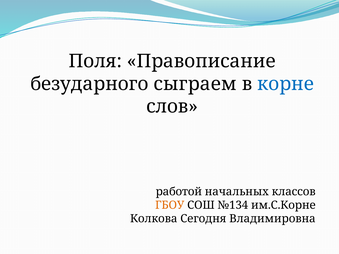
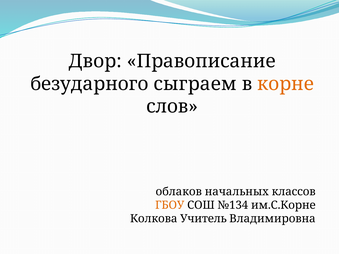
Поля: Поля -> Двор (95, 61)
корне colour: blue -> orange (286, 84)
работой: работой -> облаков (179, 192)
Сегодня: Сегодня -> Учитель (203, 219)
